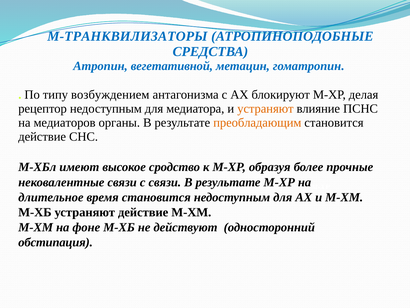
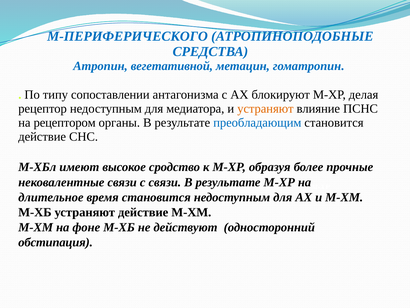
М‑ТРАНКВИЛИЗАТОРЫ: М‑ТРАНКВИЛИЗАТОРЫ -> М‑ПЕРИФЕРИЧЕСКОГО (127, 36)
возбуждением: возбуждением -> сопоставлении (110, 95)
медиаторов: медиаторов -> рецептором (65, 123)
преобладающим colour: orange -> blue (257, 123)
